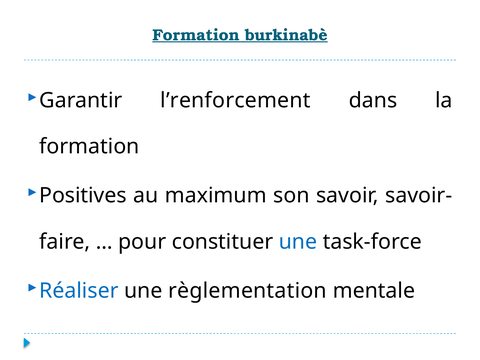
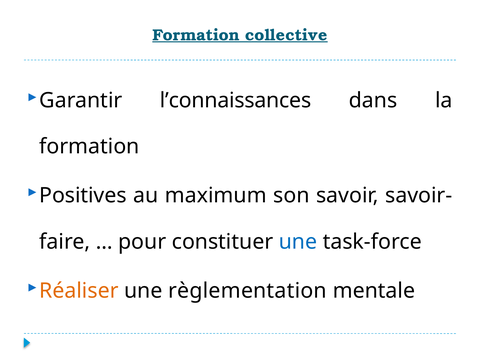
burkinabè: burkinabè -> collective (286, 35)
l’renforcement: l’renforcement -> l’connaissances (236, 100)
Réaliser colour: blue -> orange (79, 291)
